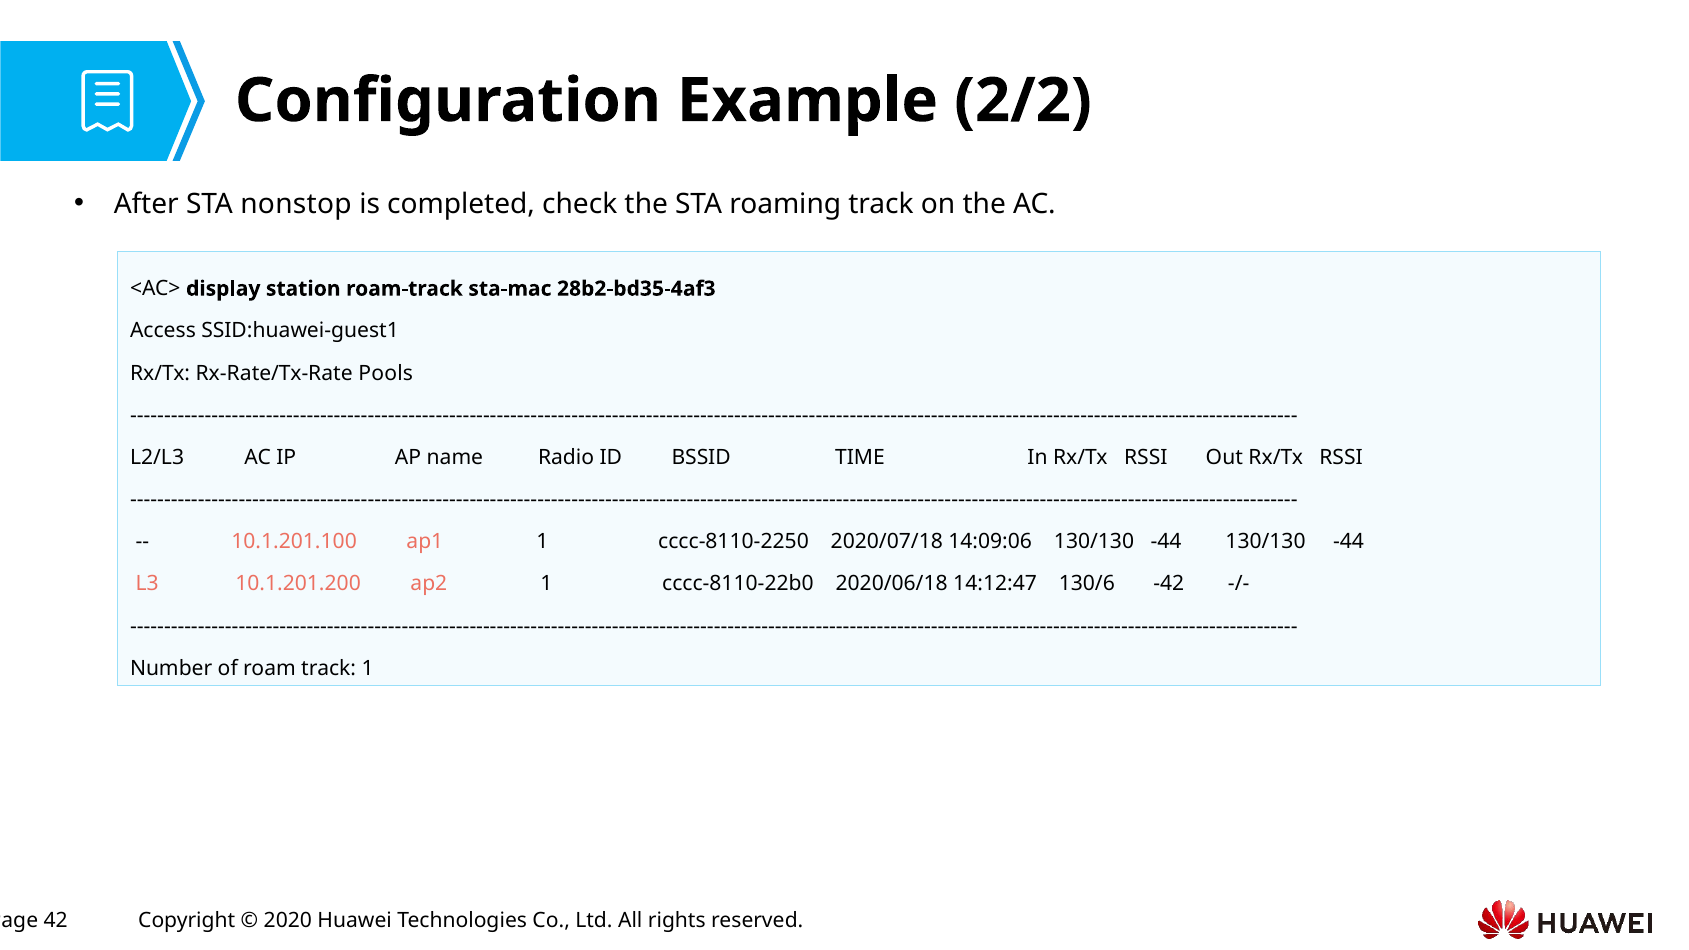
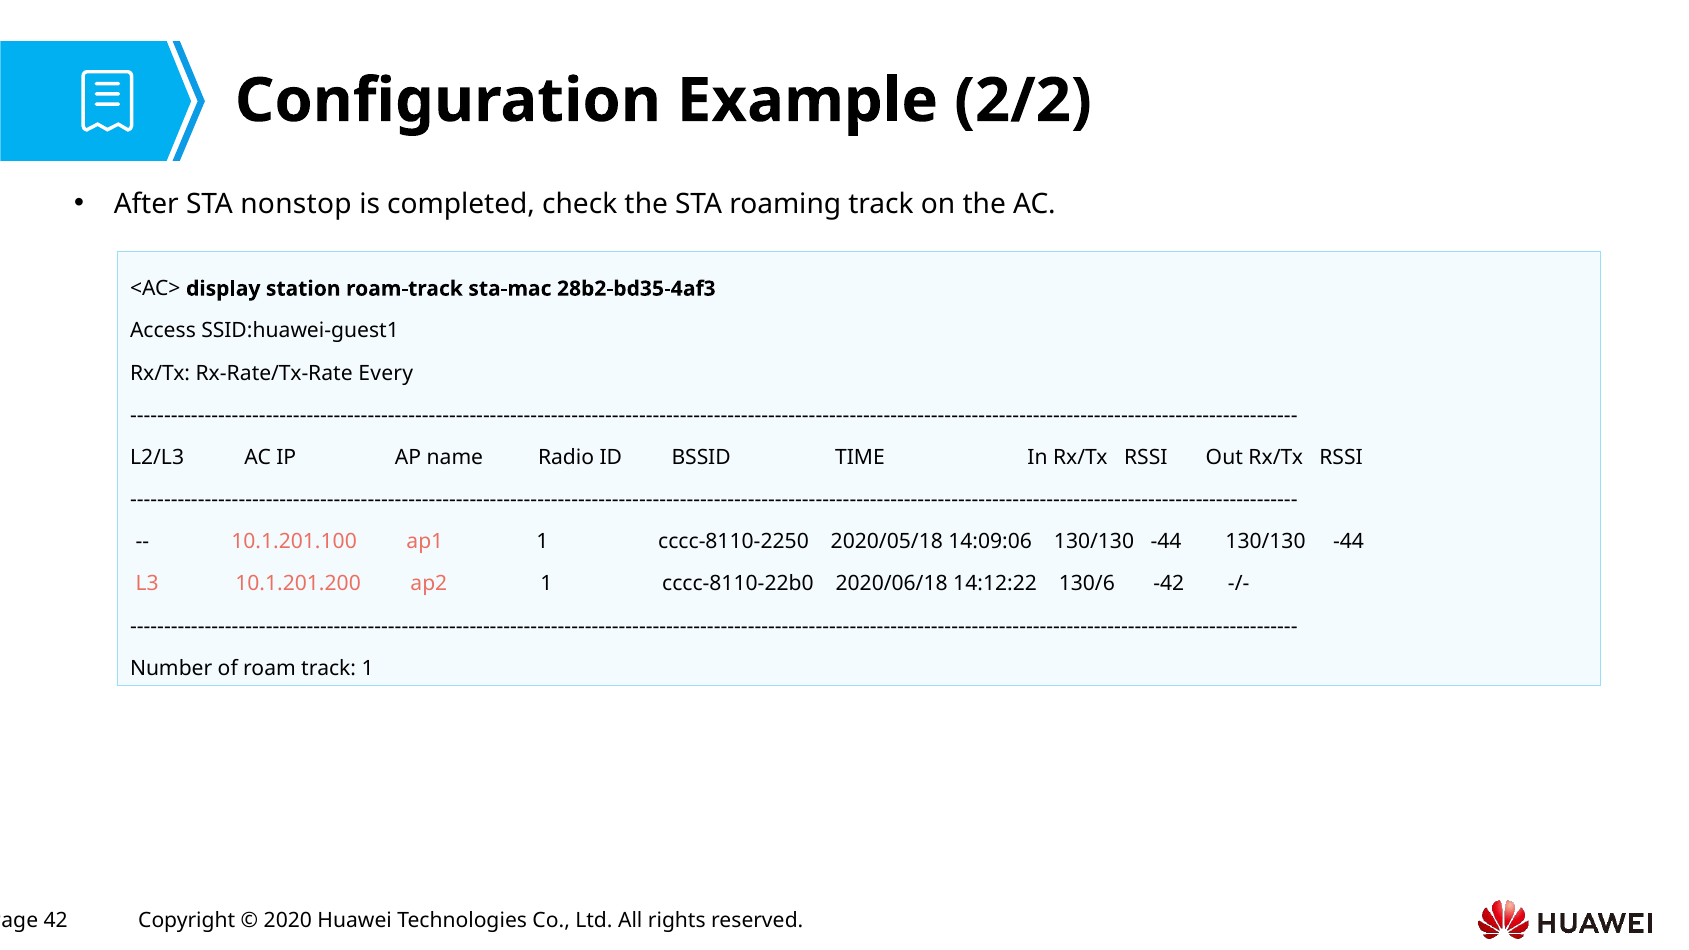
Pools: Pools -> Every (386, 373)
2020/07/18: 2020/07/18 -> 2020/05/18 (887, 542)
14:12:47: 14:12:47 -> 14:12:22 (995, 584)
